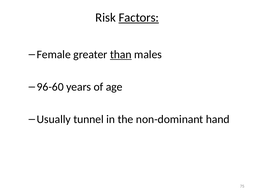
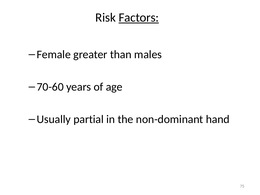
than underline: present -> none (121, 55)
96-60: 96-60 -> 70-60 (50, 87)
tunnel: tunnel -> partial (89, 119)
